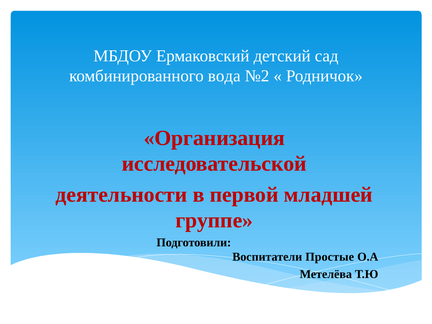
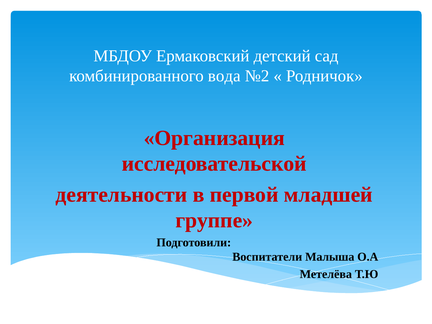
Простые: Простые -> Малыша (330, 257)
